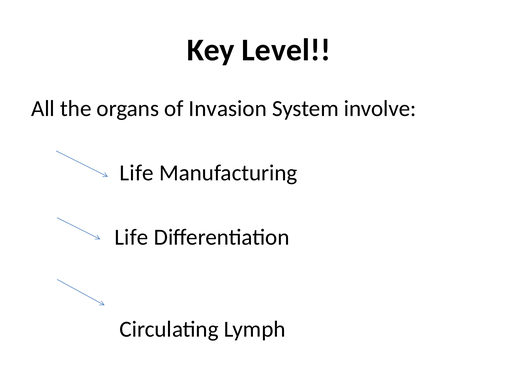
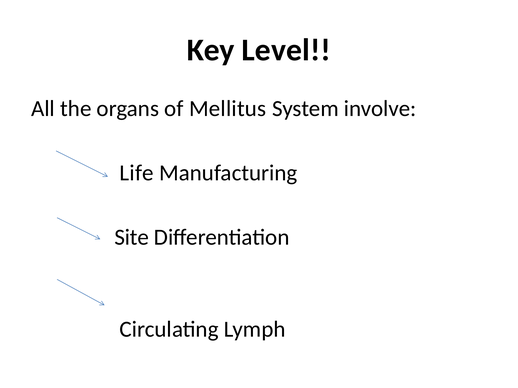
Invasion: Invasion -> Mellitus (228, 109)
Life: Life -> Site (132, 238)
